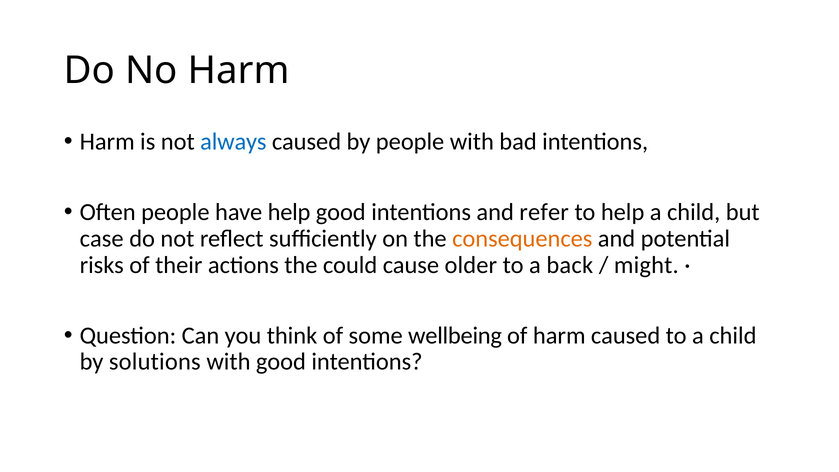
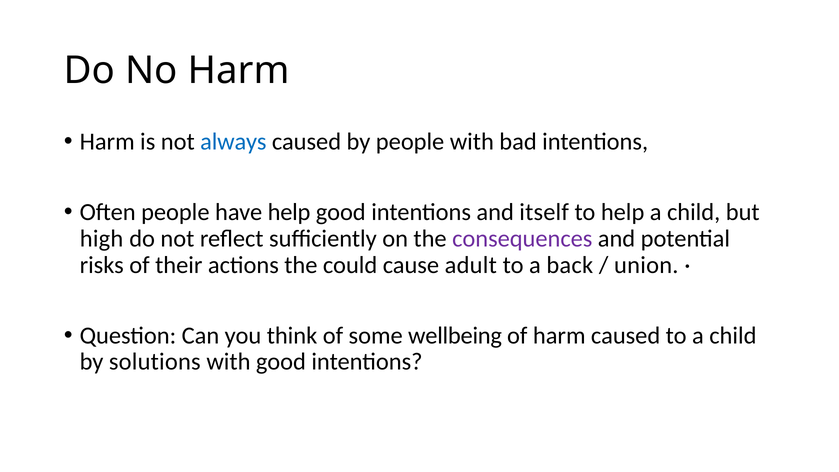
refer: refer -> itself (544, 212)
case: case -> high (102, 239)
consequences colour: orange -> purple (522, 239)
older: older -> adult (471, 265)
might: might -> union (646, 265)
